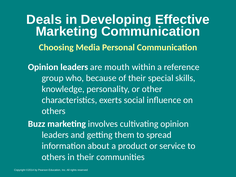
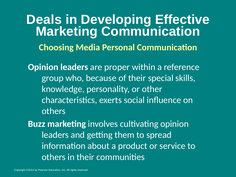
mouth: mouth -> proper (117, 67)
